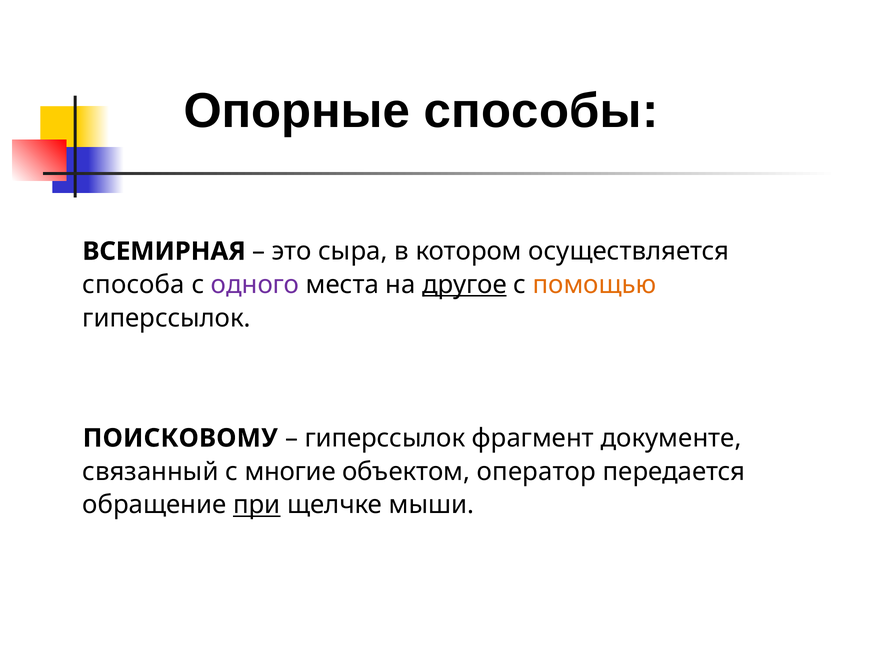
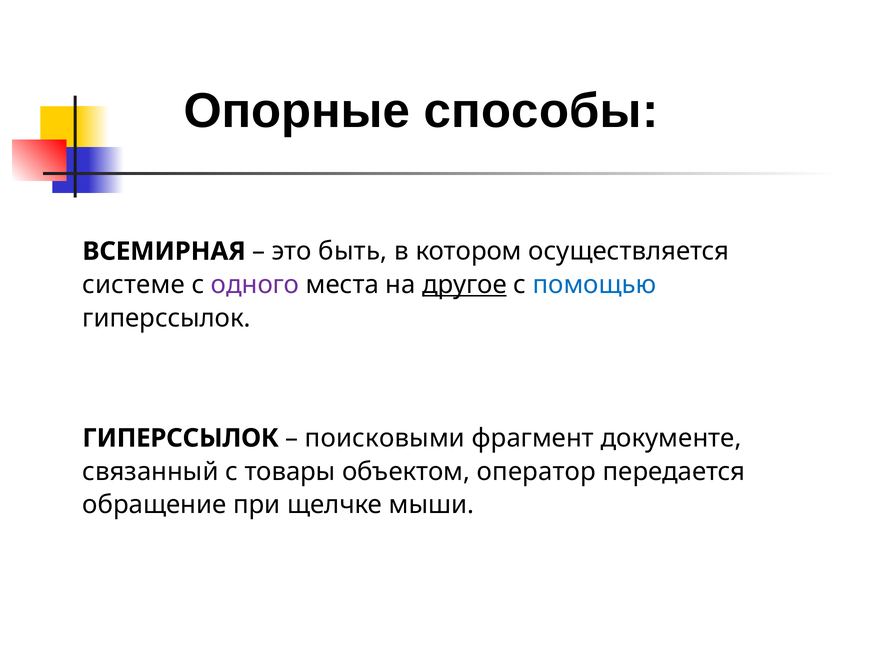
сыра: сыра -> быть (353, 251)
способа: способа -> системе (134, 285)
помощью colour: orange -> blue (595, 285)
ПОИСКОВОМУ: ПОИСКОВОМУ -> ГИПЕРССЫЛОК (181, 438)
гиперссылок: гиперссылок -> поисковыми (385, 438)
многие: многие -> товары (290, 472)
при underline: present -> none (257, 505)
